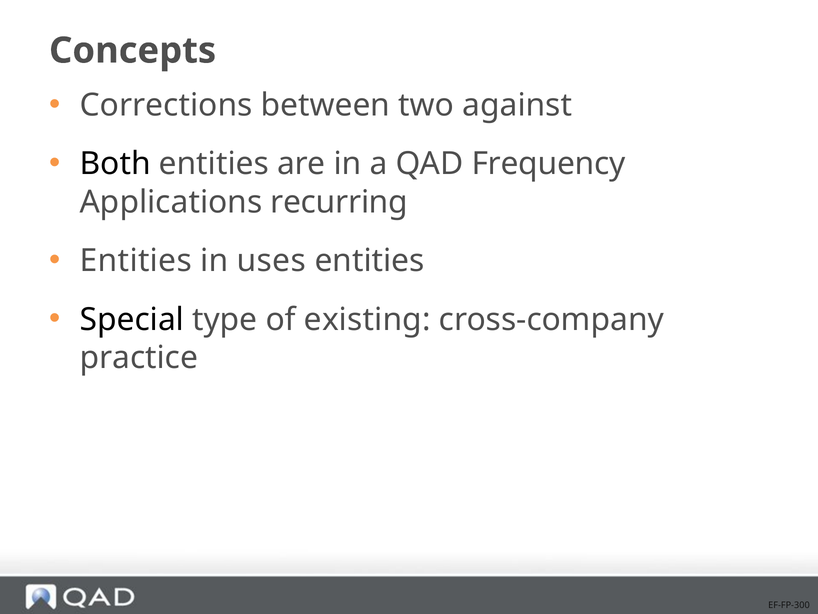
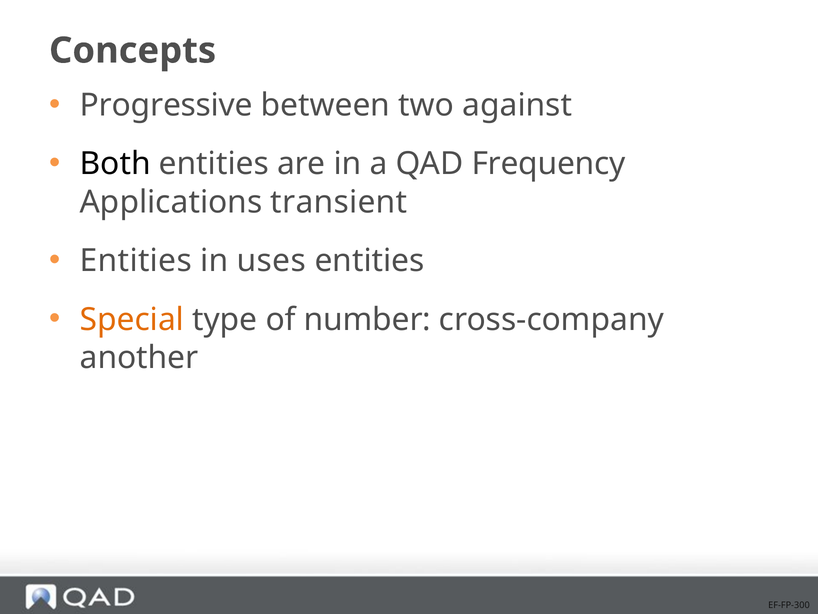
Corrections: Corrections -> Progressive (166, 105)
recurring: recurring -> transient (339, 202)
Special colour: black -> orange (132, 319)
existing: existing -> number (367, 319)
practice: practice -> another (139, 358)
